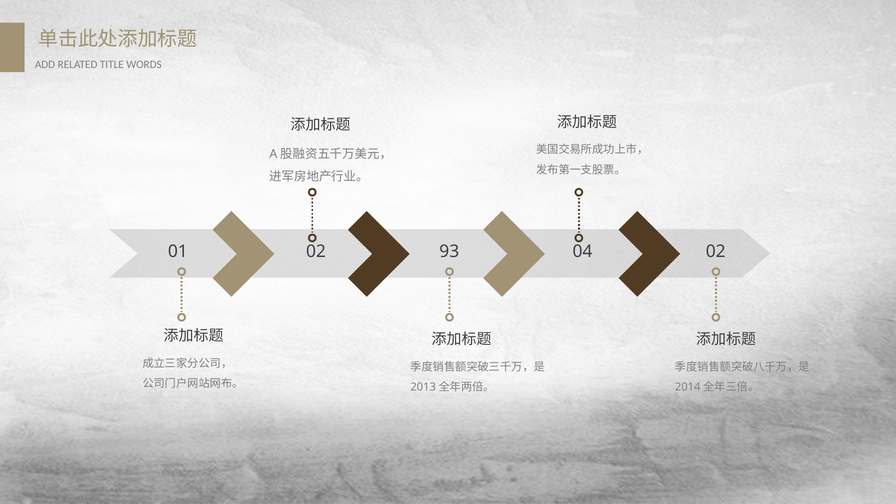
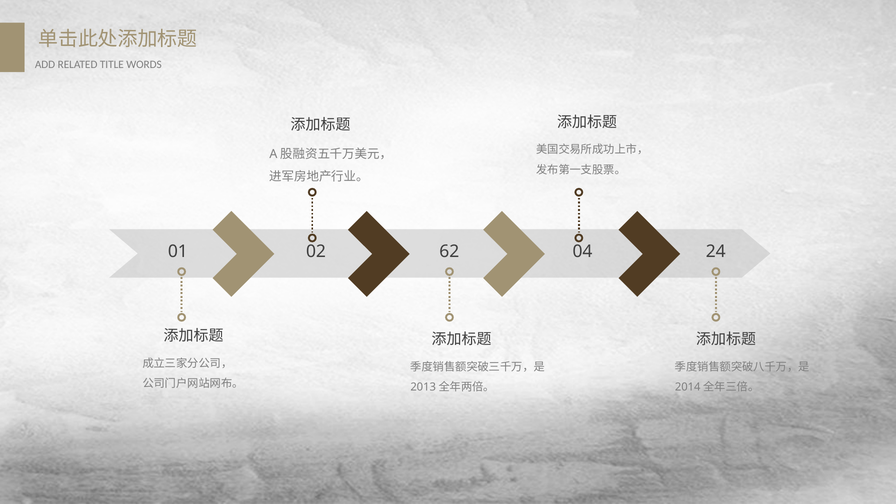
93: 93 -> 62 (449, 252)
04 02: 02 -> 24 (716, 252)
